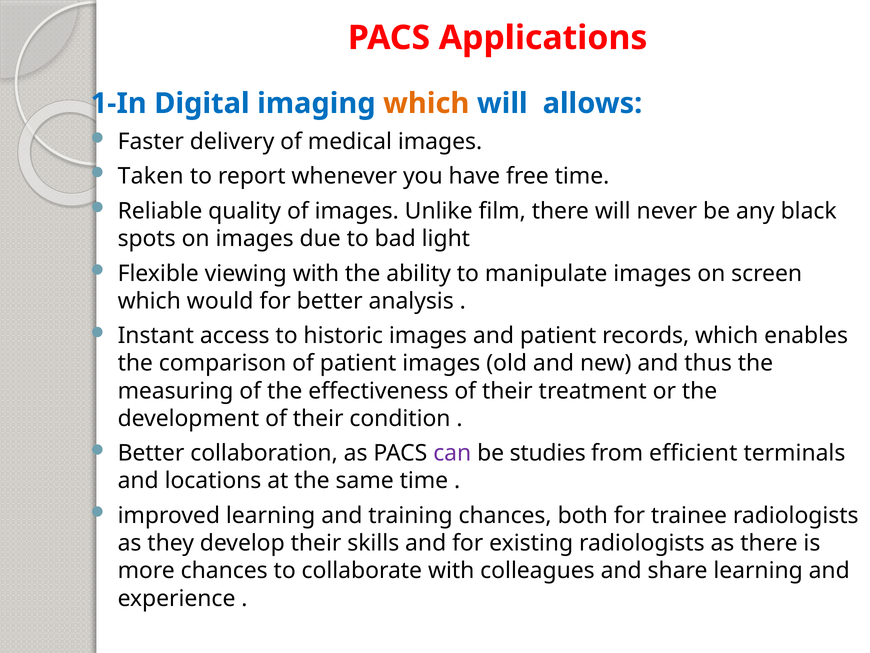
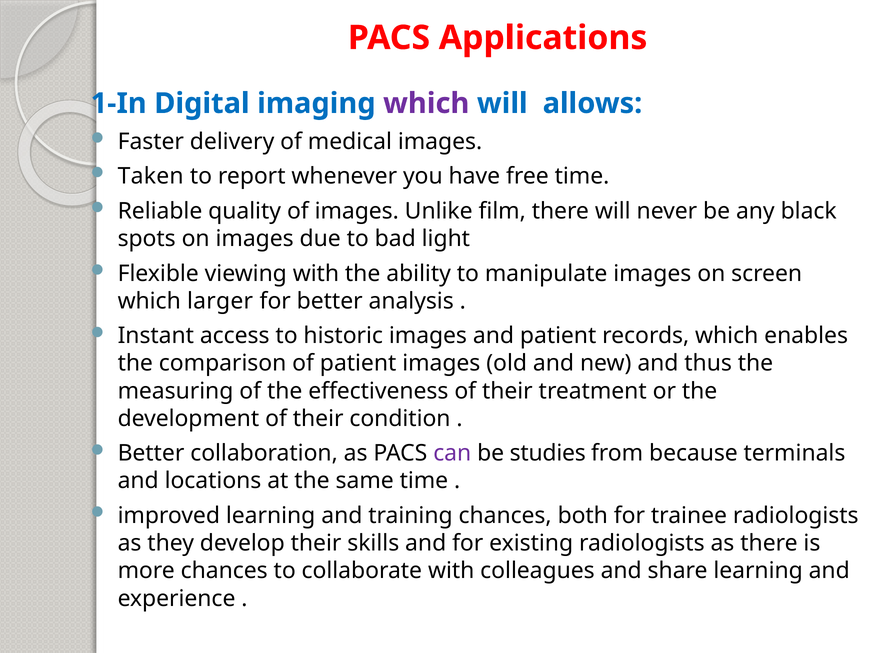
which colour: orange -> purple (426, 103)
would: would -> larger (220, 301)
efficient: efficient -> because (693, 453)
